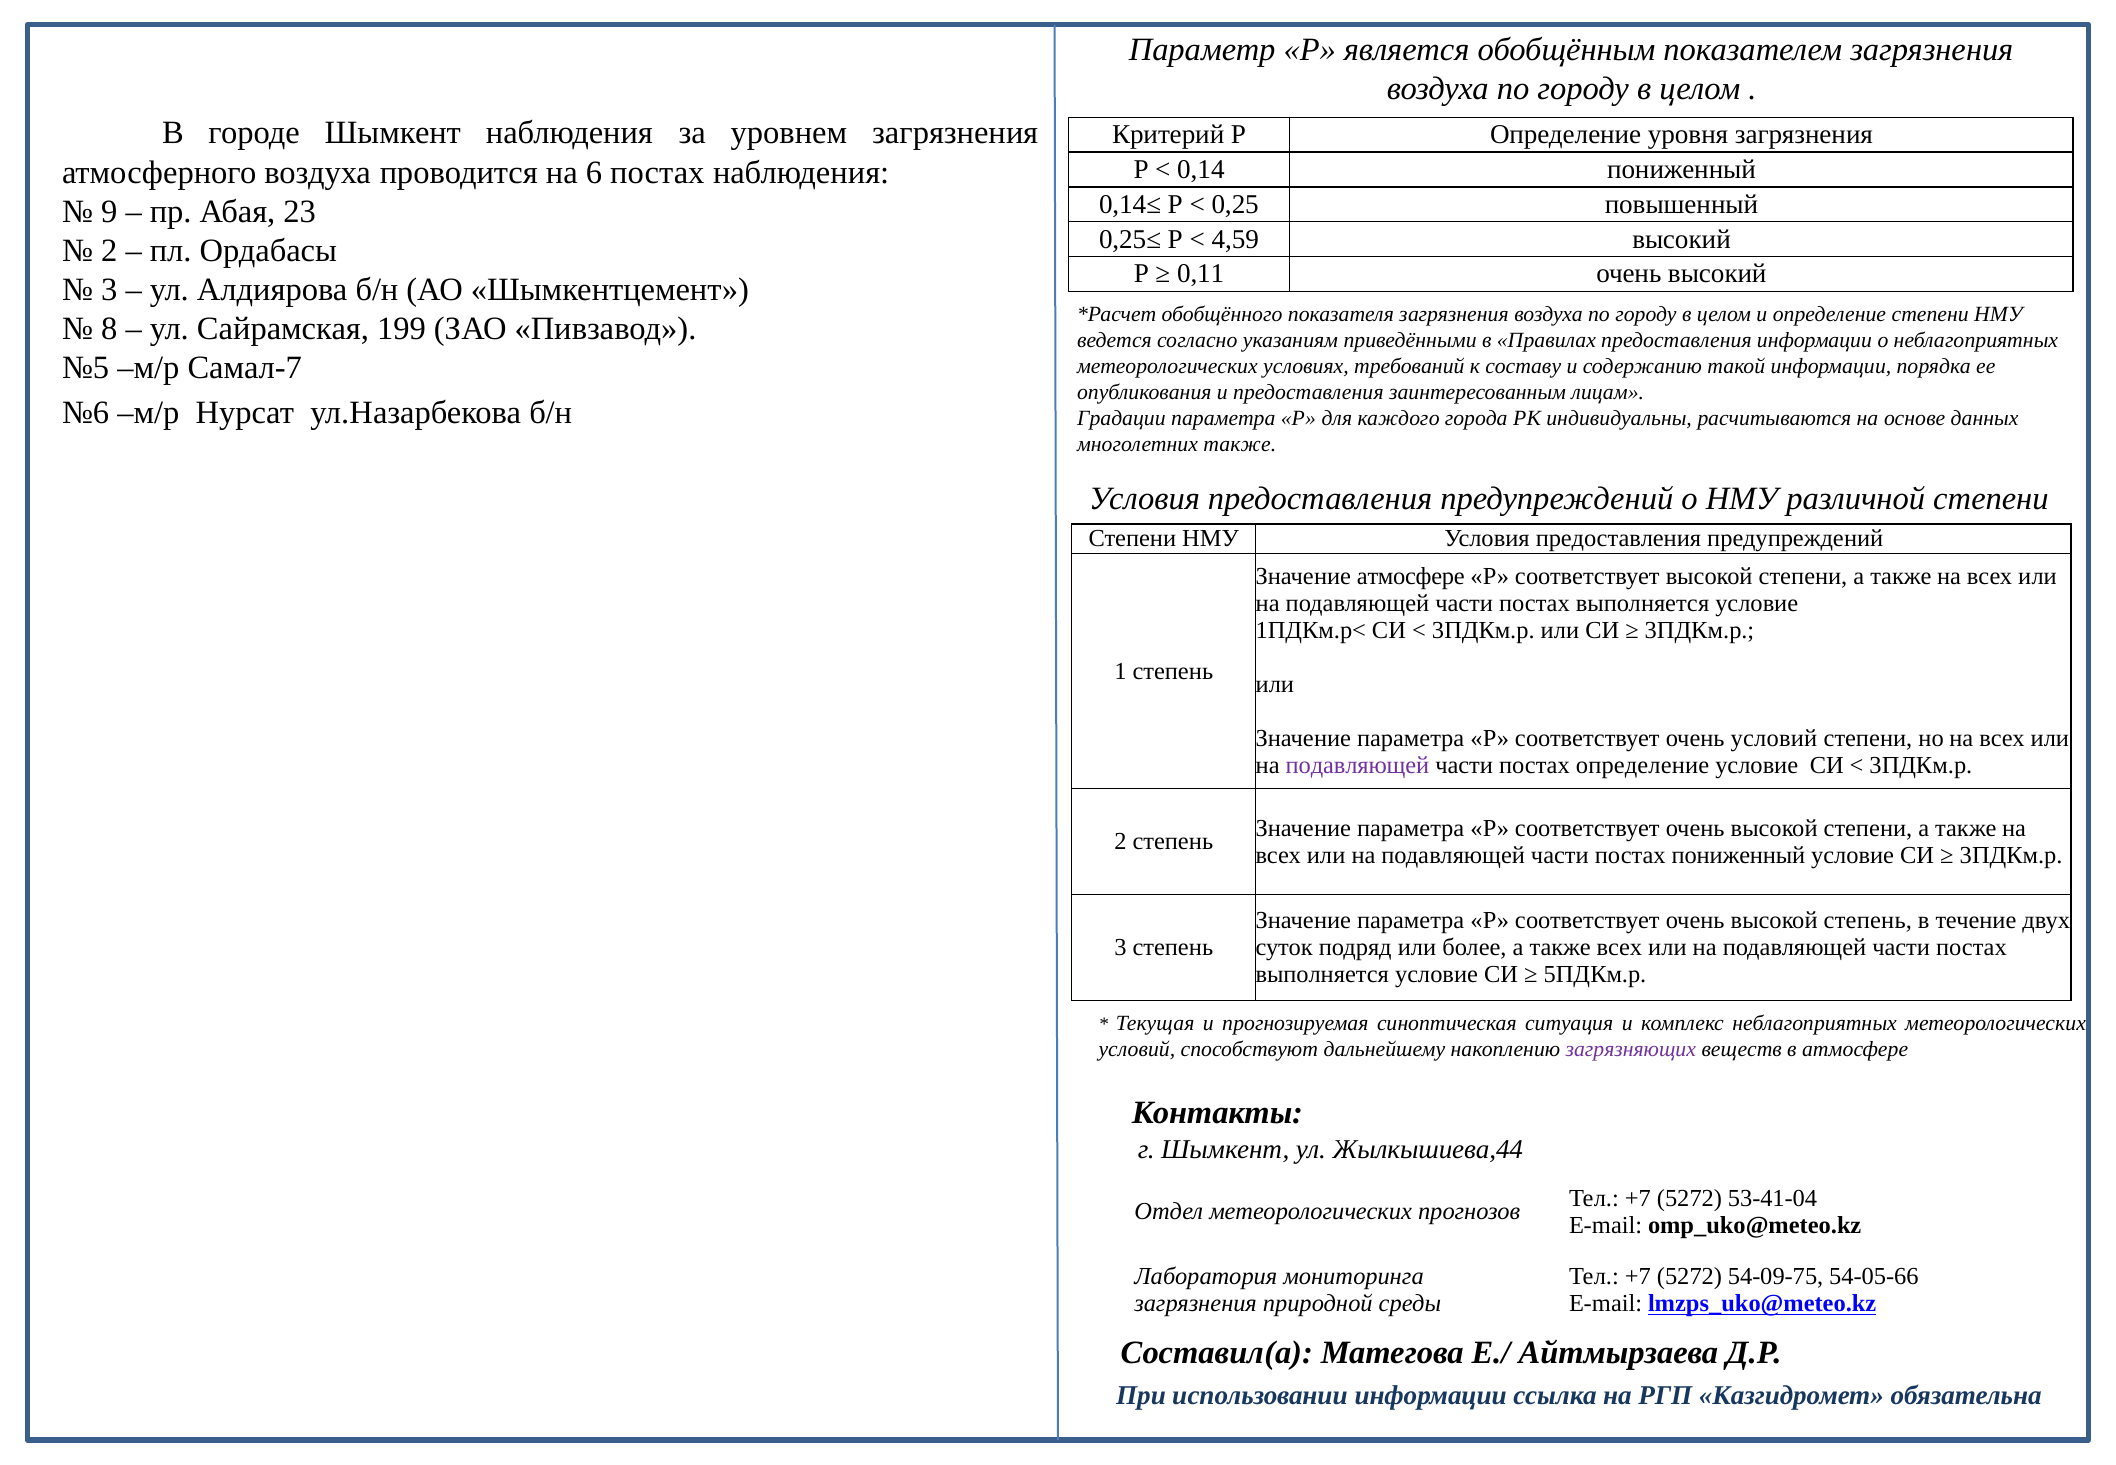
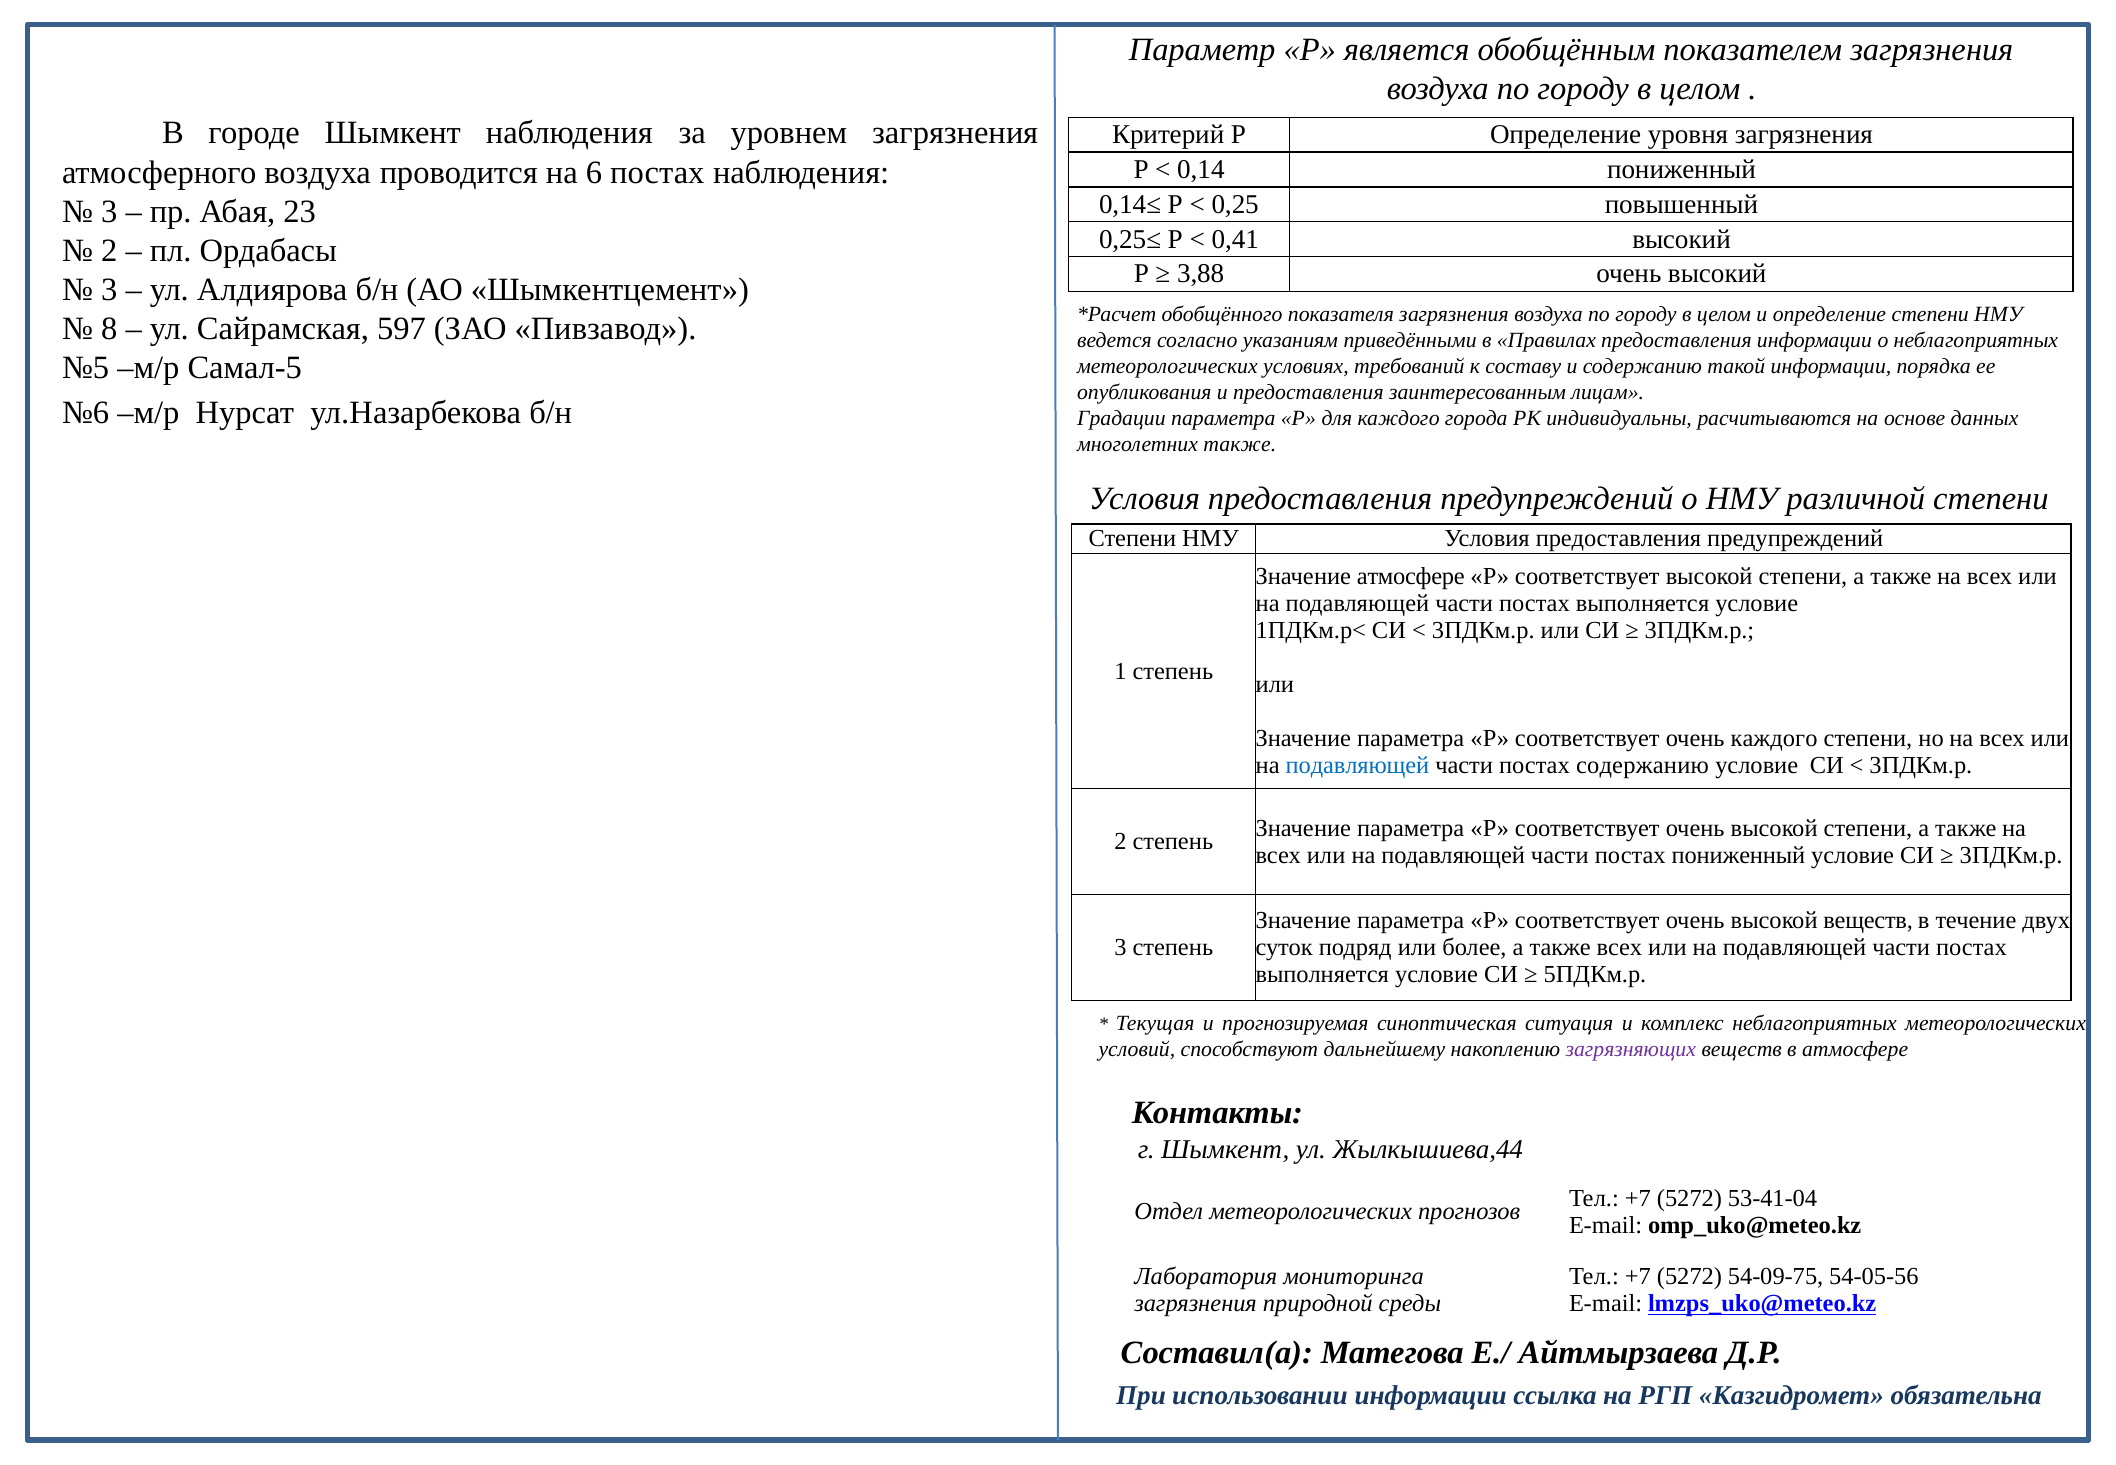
9: 9 -> 3 (109, 211)
4,59: 4,59 -> 0,41 (1235, 239)
0,11: 0,11 -> 3,88 (1201, 274)
199: 199 -> 597 (401, 329)
Самал-7: Самал-7 -> Самал-5 (245, 368)
очень условий: условий -> каждого (1774, 739)
подавляющей colour: purple -> blue (1357, 766)
постах определение: определение -> содержанию (1642, 766)
высокой степень: степень -> веществ (1868, 920)
54-05-66: 54-05-66 -> 54-05-56 (1874, 1276)
